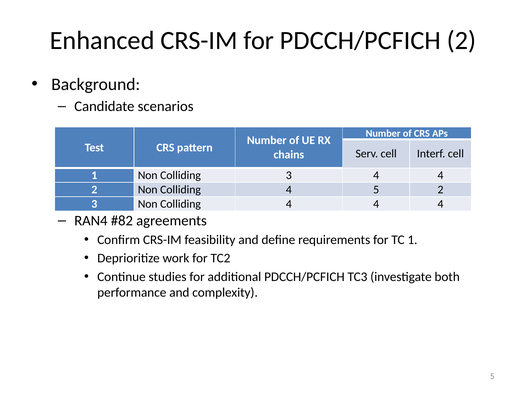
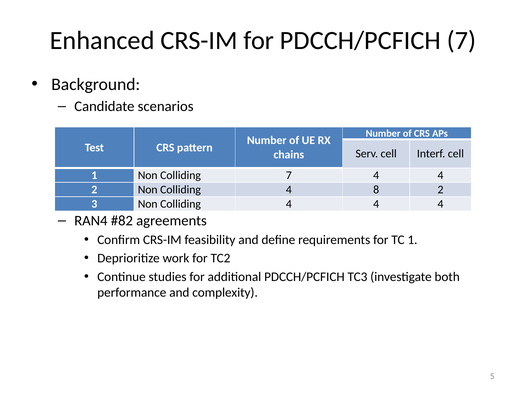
PDCCH/PCFICH 2: 2 -> 7 (461, 40)
Colliding 3: 3 -> 7 (289, 175)
4 5: 5 -> 8 (376, 190)
